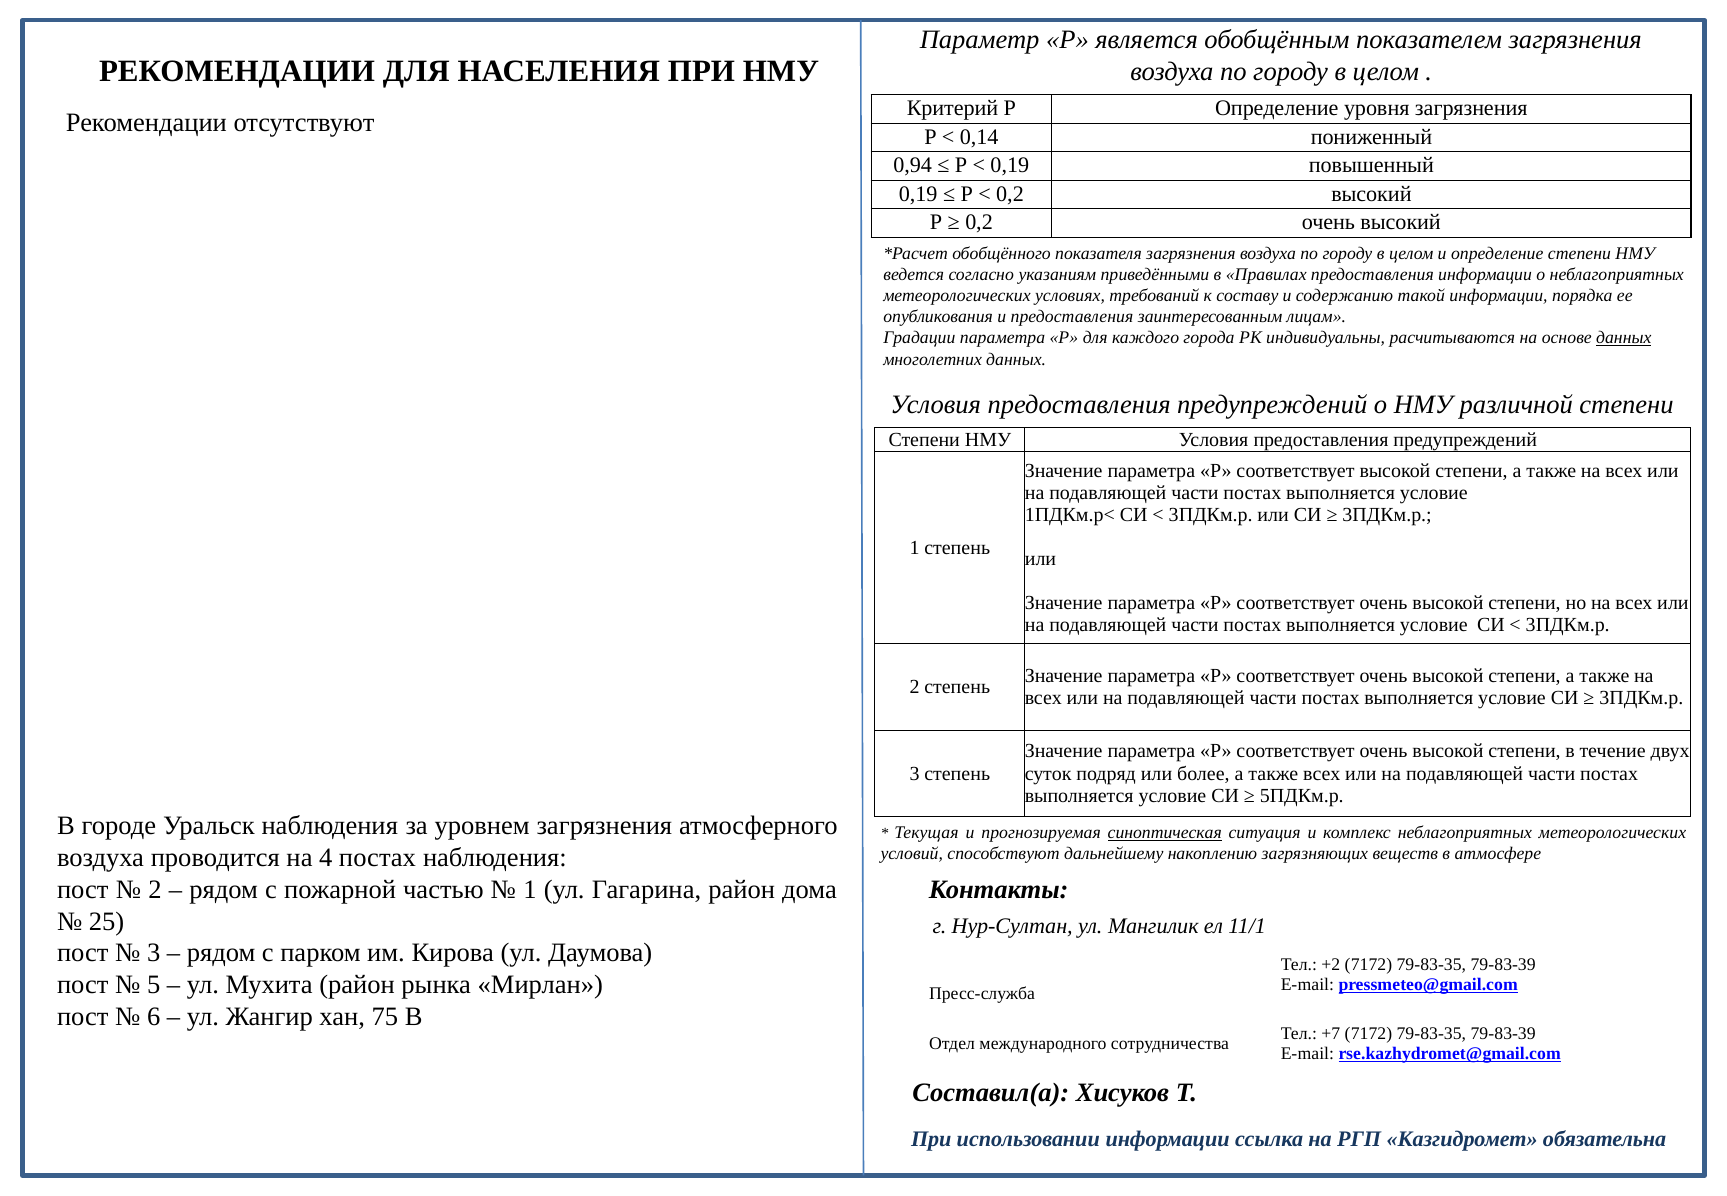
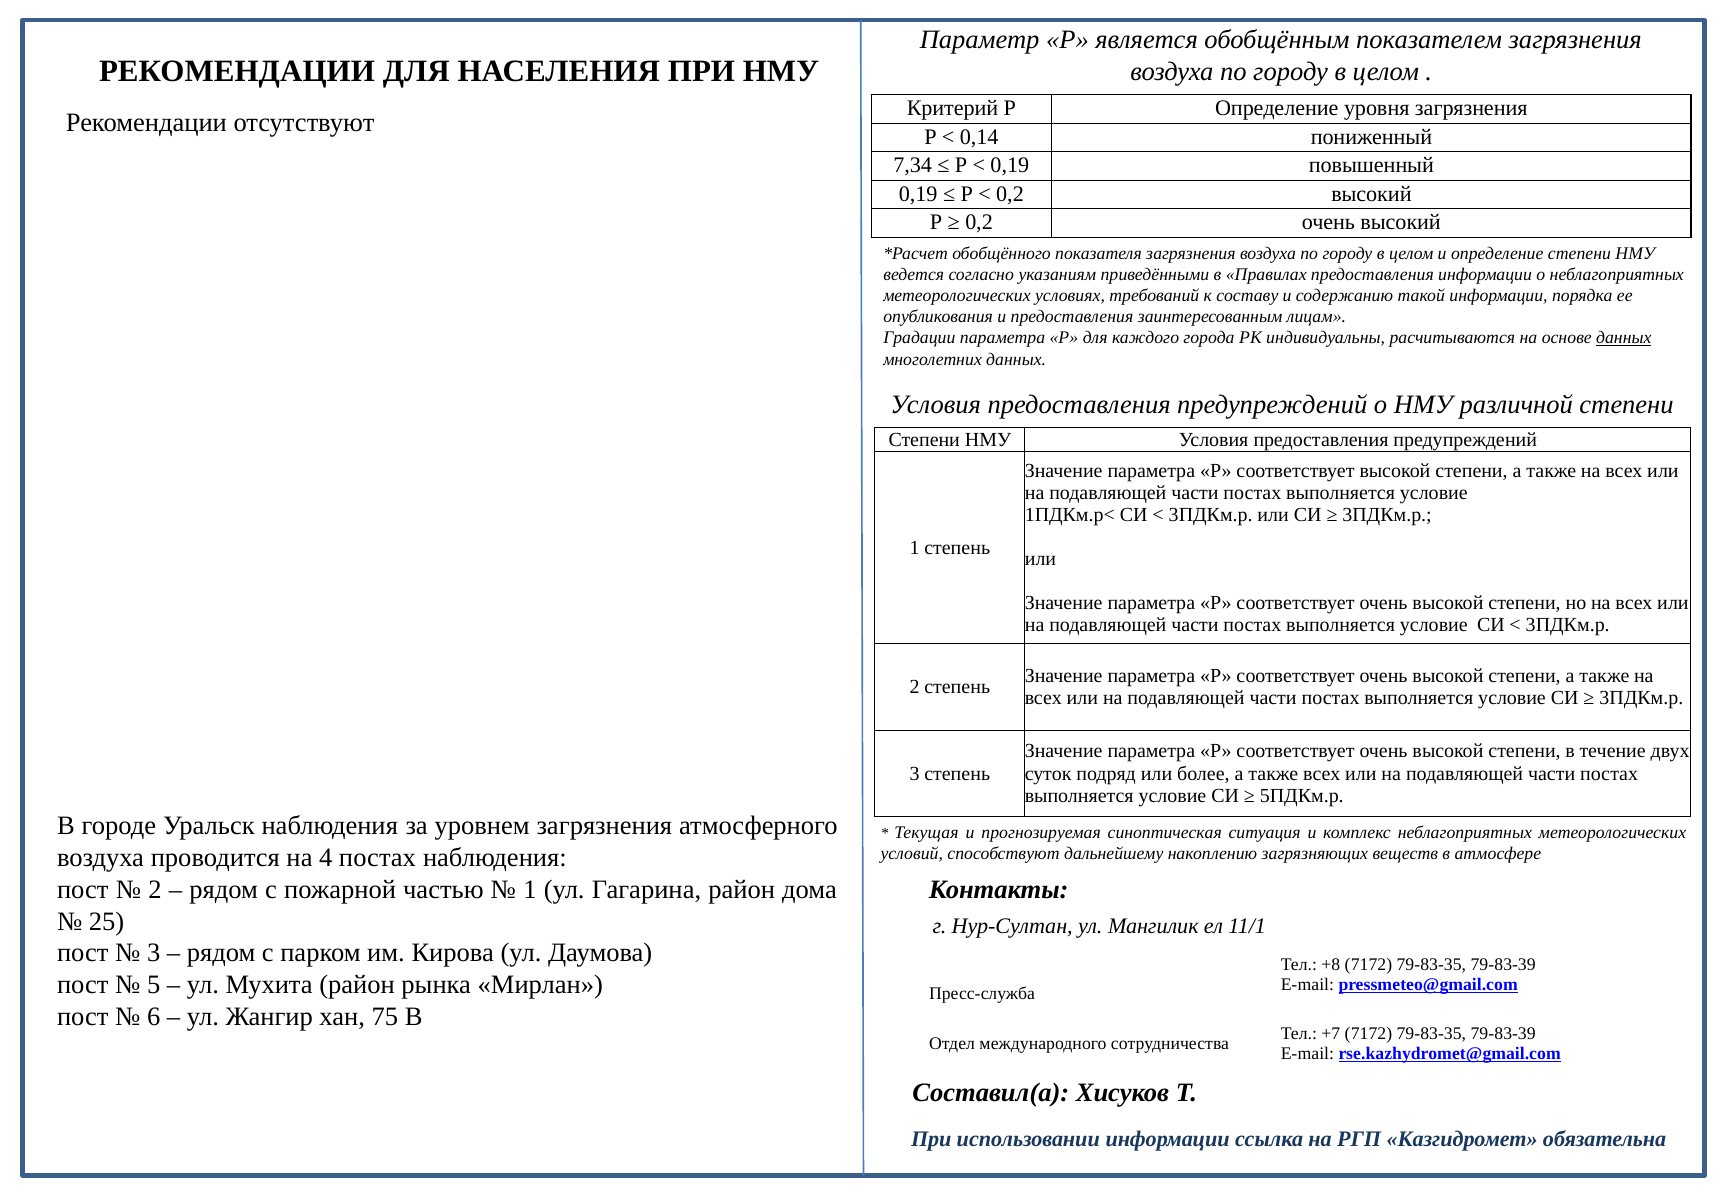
0,94: 0,94 -> 7,34 (913, 166)
синоптическая underline: present -> none (1165, 833)
+2: +2 -> +8 (1331, 964)
